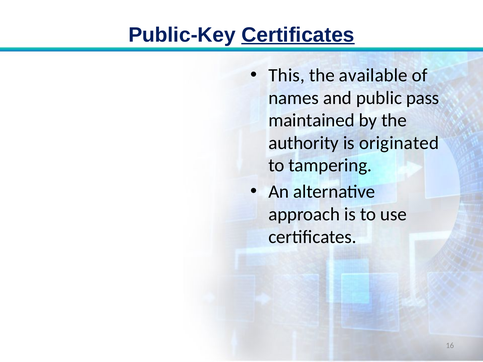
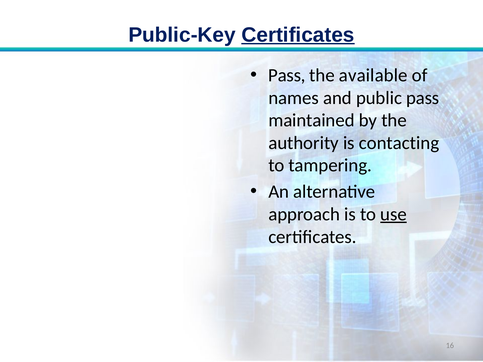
This: This -> Pass (287, 75)
originated: originated -> contacting (399, 143)
use underline: none -> present (393, 214)
